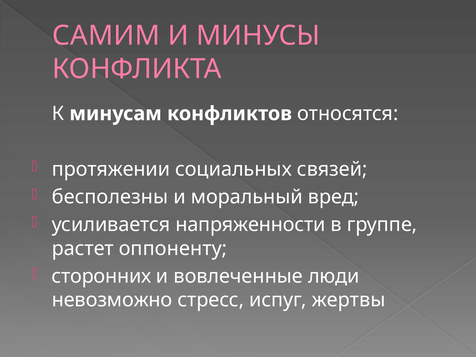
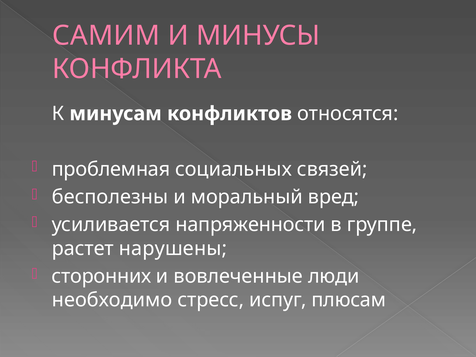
протяжении: протяжении -> проблемная (111, 169)
оппоненту: оппоненту -> нарушены (173, 249)
невозможно: невозможно -> необходимо (112, 300)
жертвы: жертвы -> плюсам (349, 300)
